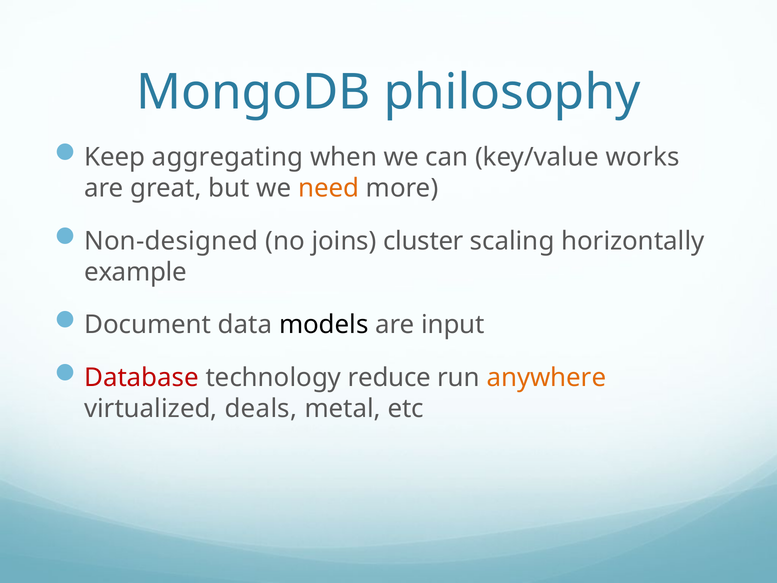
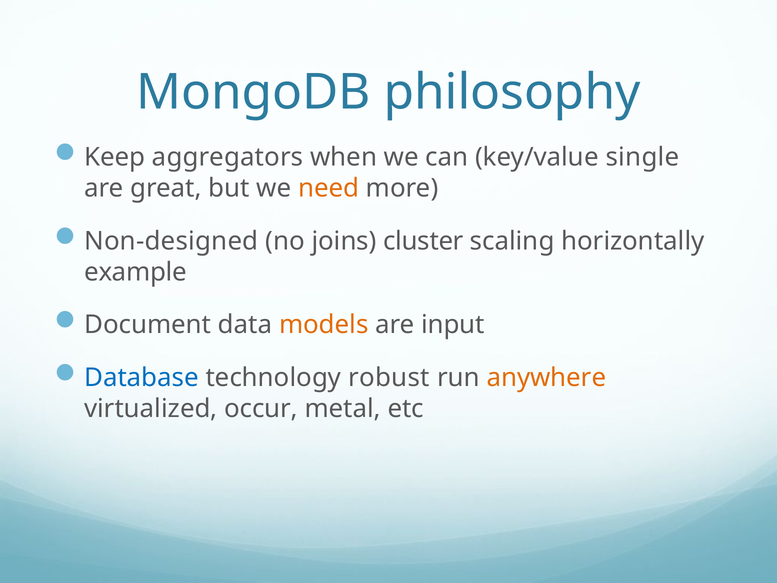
aggregating: aggregating -> aggregators (228, 157)
works: works -> single (643, 157)
models colour: black -> orange (324, 325)
Database colour: red -> blue (141, 377)
reduce: reduce -> robust (389, 377)
deals: deals -> occur (261, 408)
